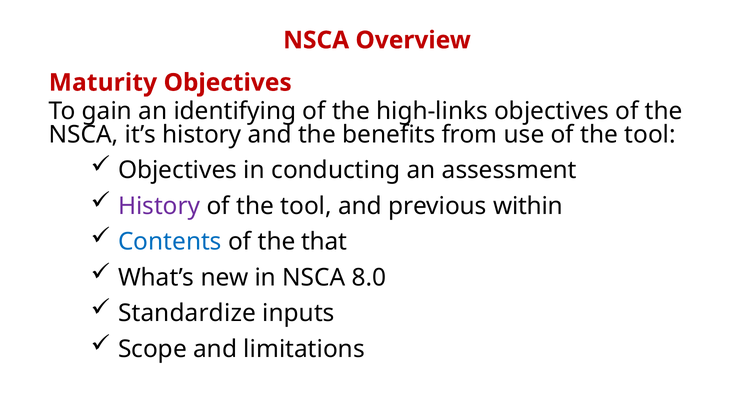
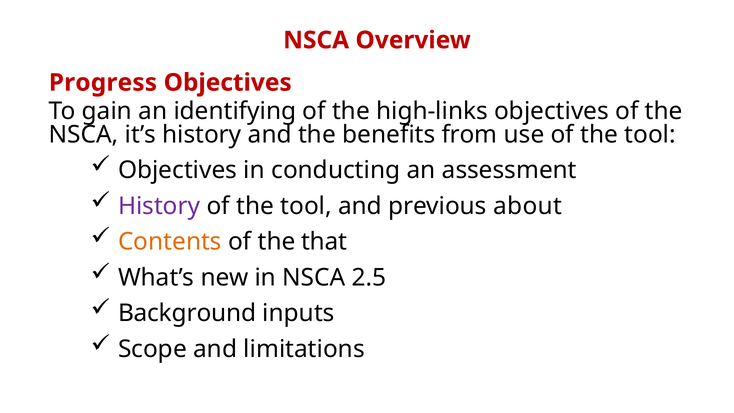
Maturity: Maturity -> Progress (103, 83)
within: within -> about (528, 206)
Contents colour: blue -> orange (170, 242)
8.0: 8.0 -> 2.5 (369, 277)
Standardize: Standardize -> Background (187, 313)
